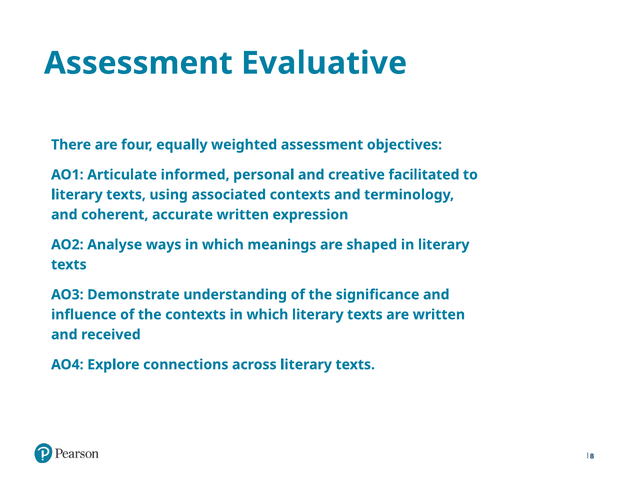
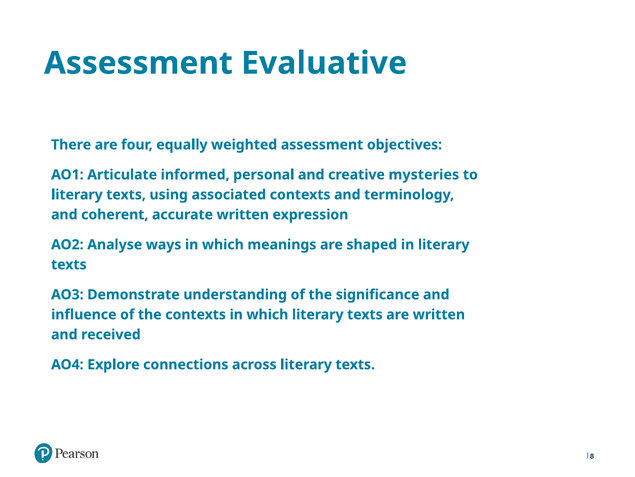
facilitated: facilitated -> mysteries (424, 174)
